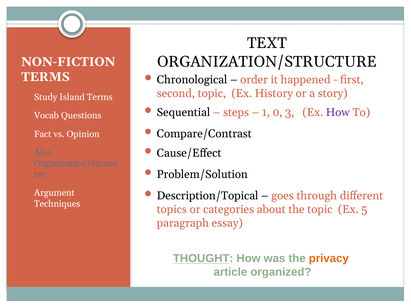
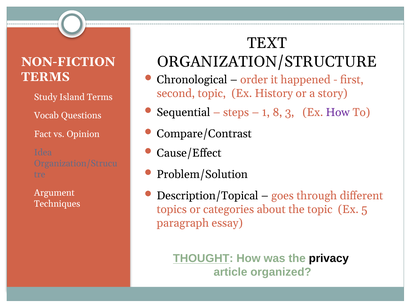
0: 0 -> 8 (277, 112)
Also: Also -> Idea (43, 153)
privacy colour: orange -> black (329, 259)
